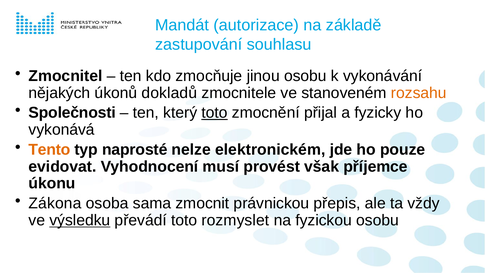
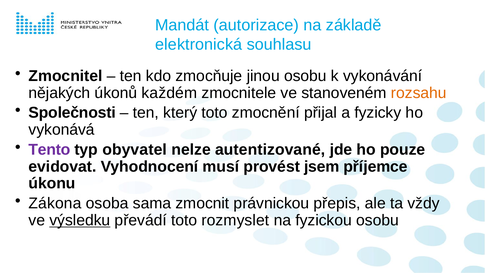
zastupování: zastupování -> elektronická (199, 44)
dokladů: dokladů -> každém (169, 93)
toto underline: present -> none (215, 113)
Tento colour: orange -> purple (49, 149)
naprosté: naprosté -> obyvatel (135, 149)
elektronickém: elektronickém -> autentizované (270, 149)
však: však -> jsem (322, 166)
